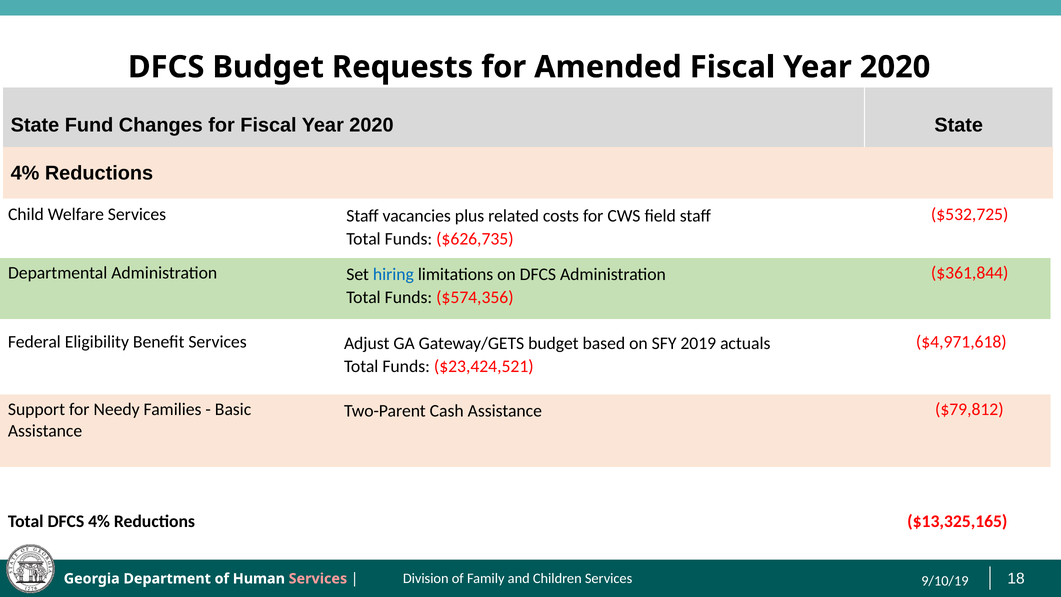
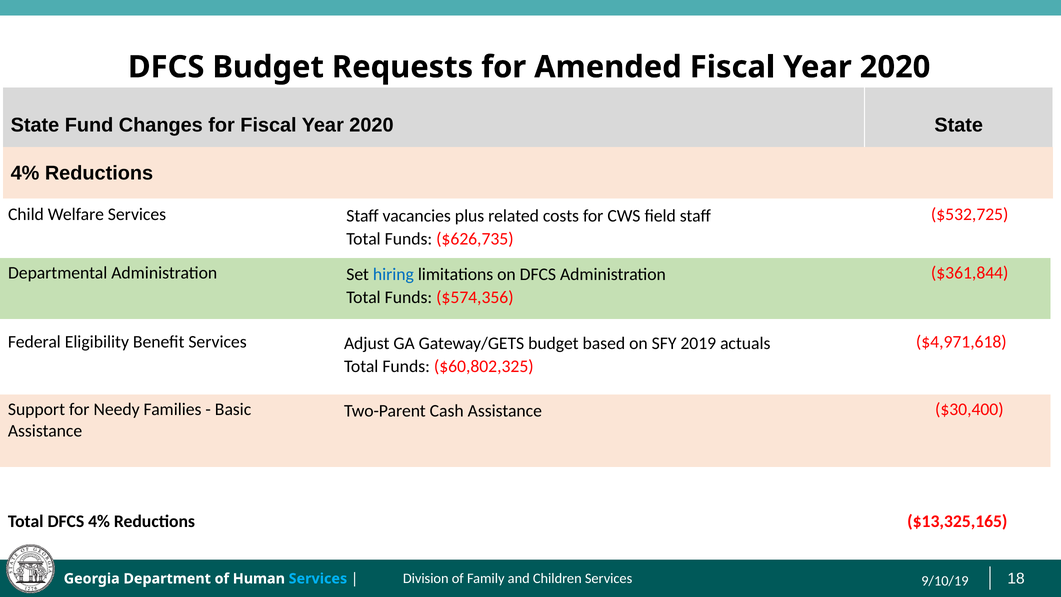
$23,424,521: $23,424,521 -> $60,802,325 (484, 366)
$79,812: $79,812 -> $30,400 (969, 409)
Services colour: pink -> light blue (318, 578)
